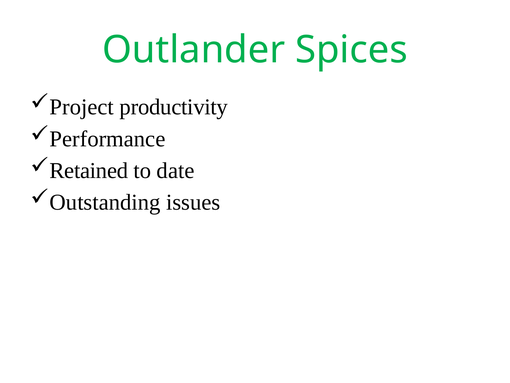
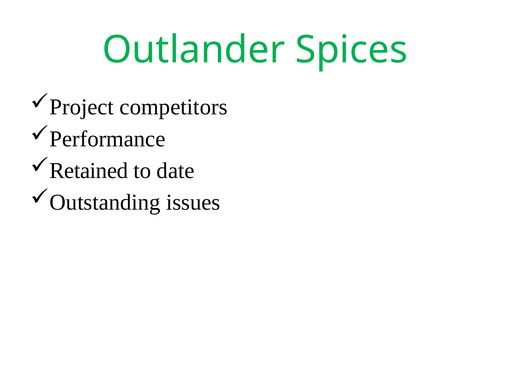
productivity: productivity -> competitors (174, 107)
